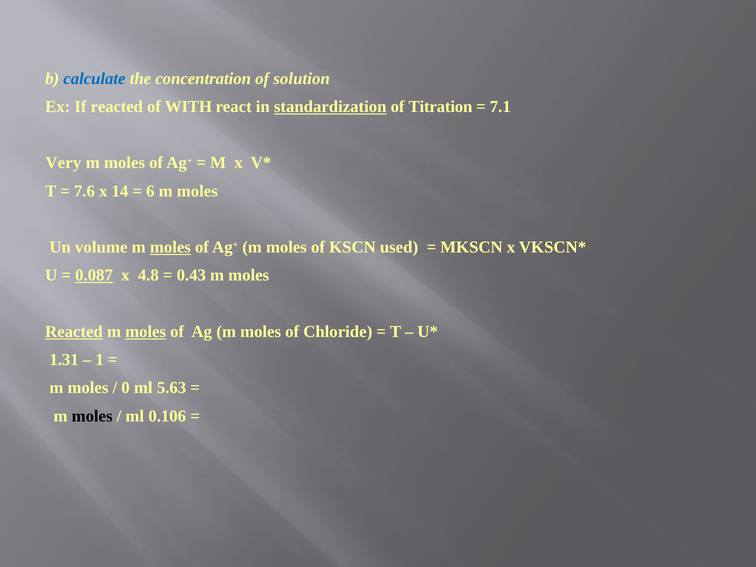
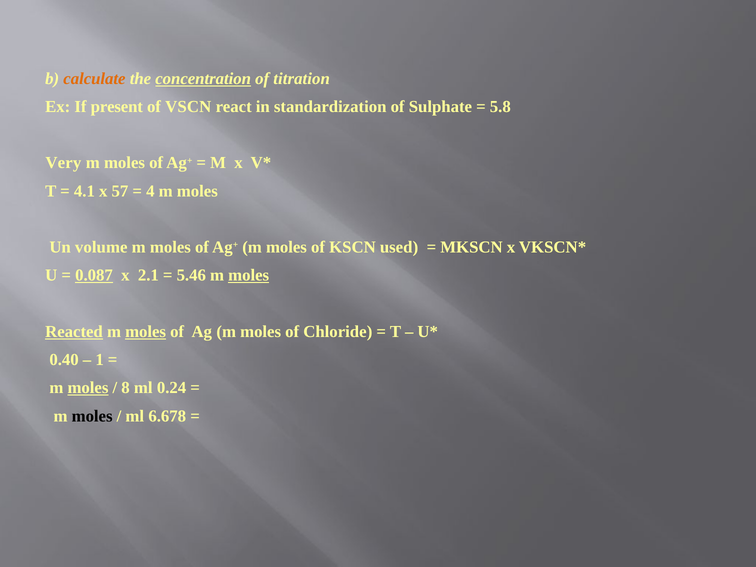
calculate colour: blue -> orange (94, 79)
concentration underline: none -> present (203, 79)
solution: solution -> titration (302, 79)
If reacted: reacted -> present (117, 107)
WITH: WITH -> VSCN (188, 107)
standardization underline: present -> none (330, 107)
Titration: Titration -> Sulphate (440, 107)
7.1: 7.1 -> 5.8 (500, 107)
7.6: 7.6 -> 4.1 (84, 191)
14: 14 -> 57 (120, 191)
6: 6 -> 4 (150, 191)
moles underline: present -> none (170, 247)
4.8: 4.8 -> 2.1 (148, 275)
0.43: 0.43 -> 5.46 (191, 275)
moles underline: none -> present (249, 275)
1.31: 1.31 -> 0.40 (64, 360)
moles underline: none -> present (88, 388)
0: 0 -> 8 (126, 388)
5.63: 5.63 -> 0.24 (172, 388)
0.106: 0.106 -> 6.678 (167, 416)
